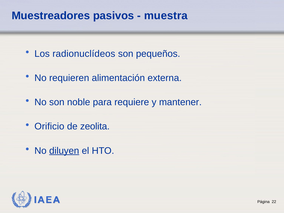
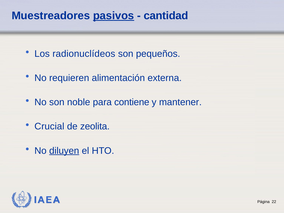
pasivos underline: none -> present (114, 16)
muestra: muestra -> cantidad (166, 16)
requiere: requiere -> contiene (132, 102)
Orificio: Orificio -> Crucial (49, 126)
